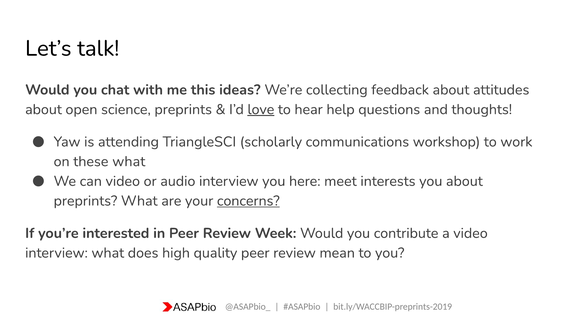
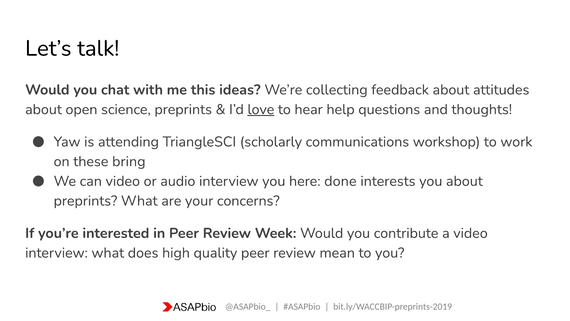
these what: what -> bring (129, 161)
meet: meet -> done (340, 181)
concerns underline: present -> none (248, 201)
